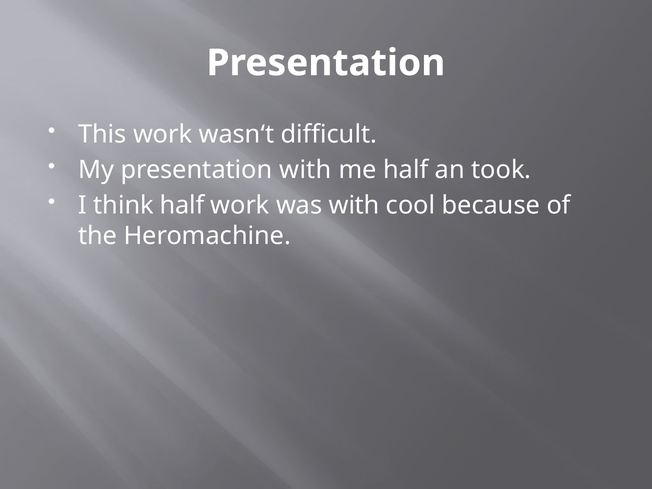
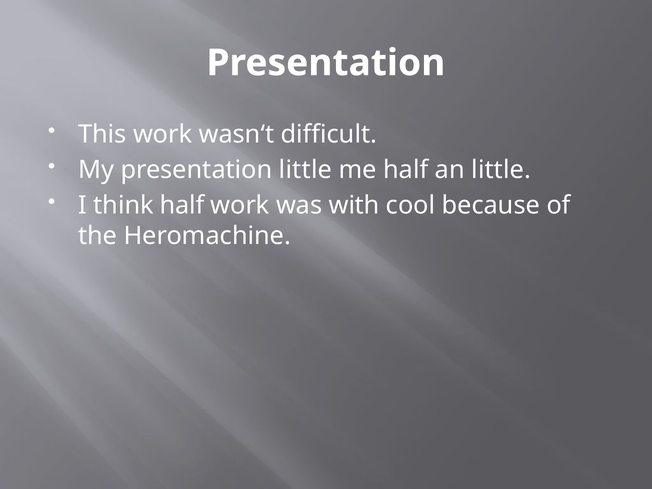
presentation with: with -> little (305, 170)
an took: took -> little (501, 170)
